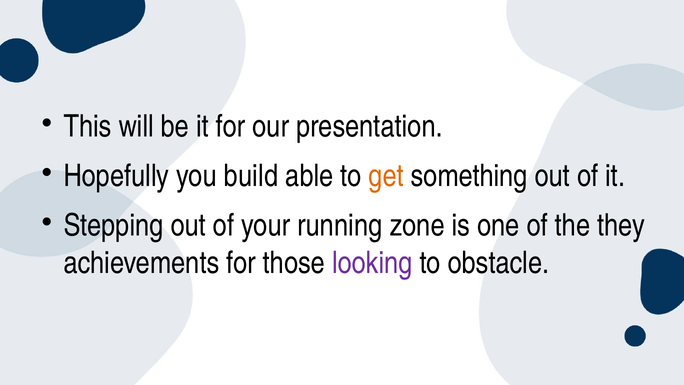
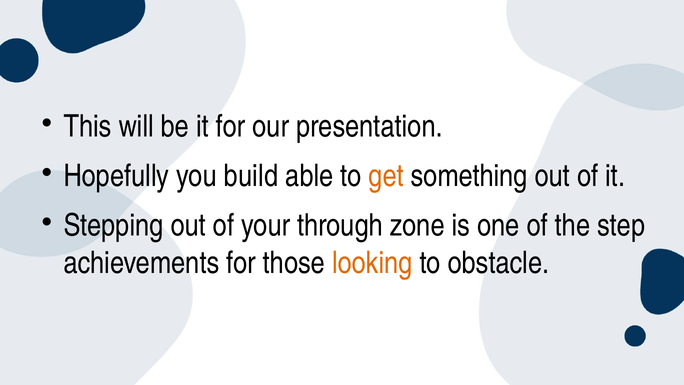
running: running -> through (340, 225)
they: they -> step (621, 225)
looking colour: purple -> orange (372, 263)
